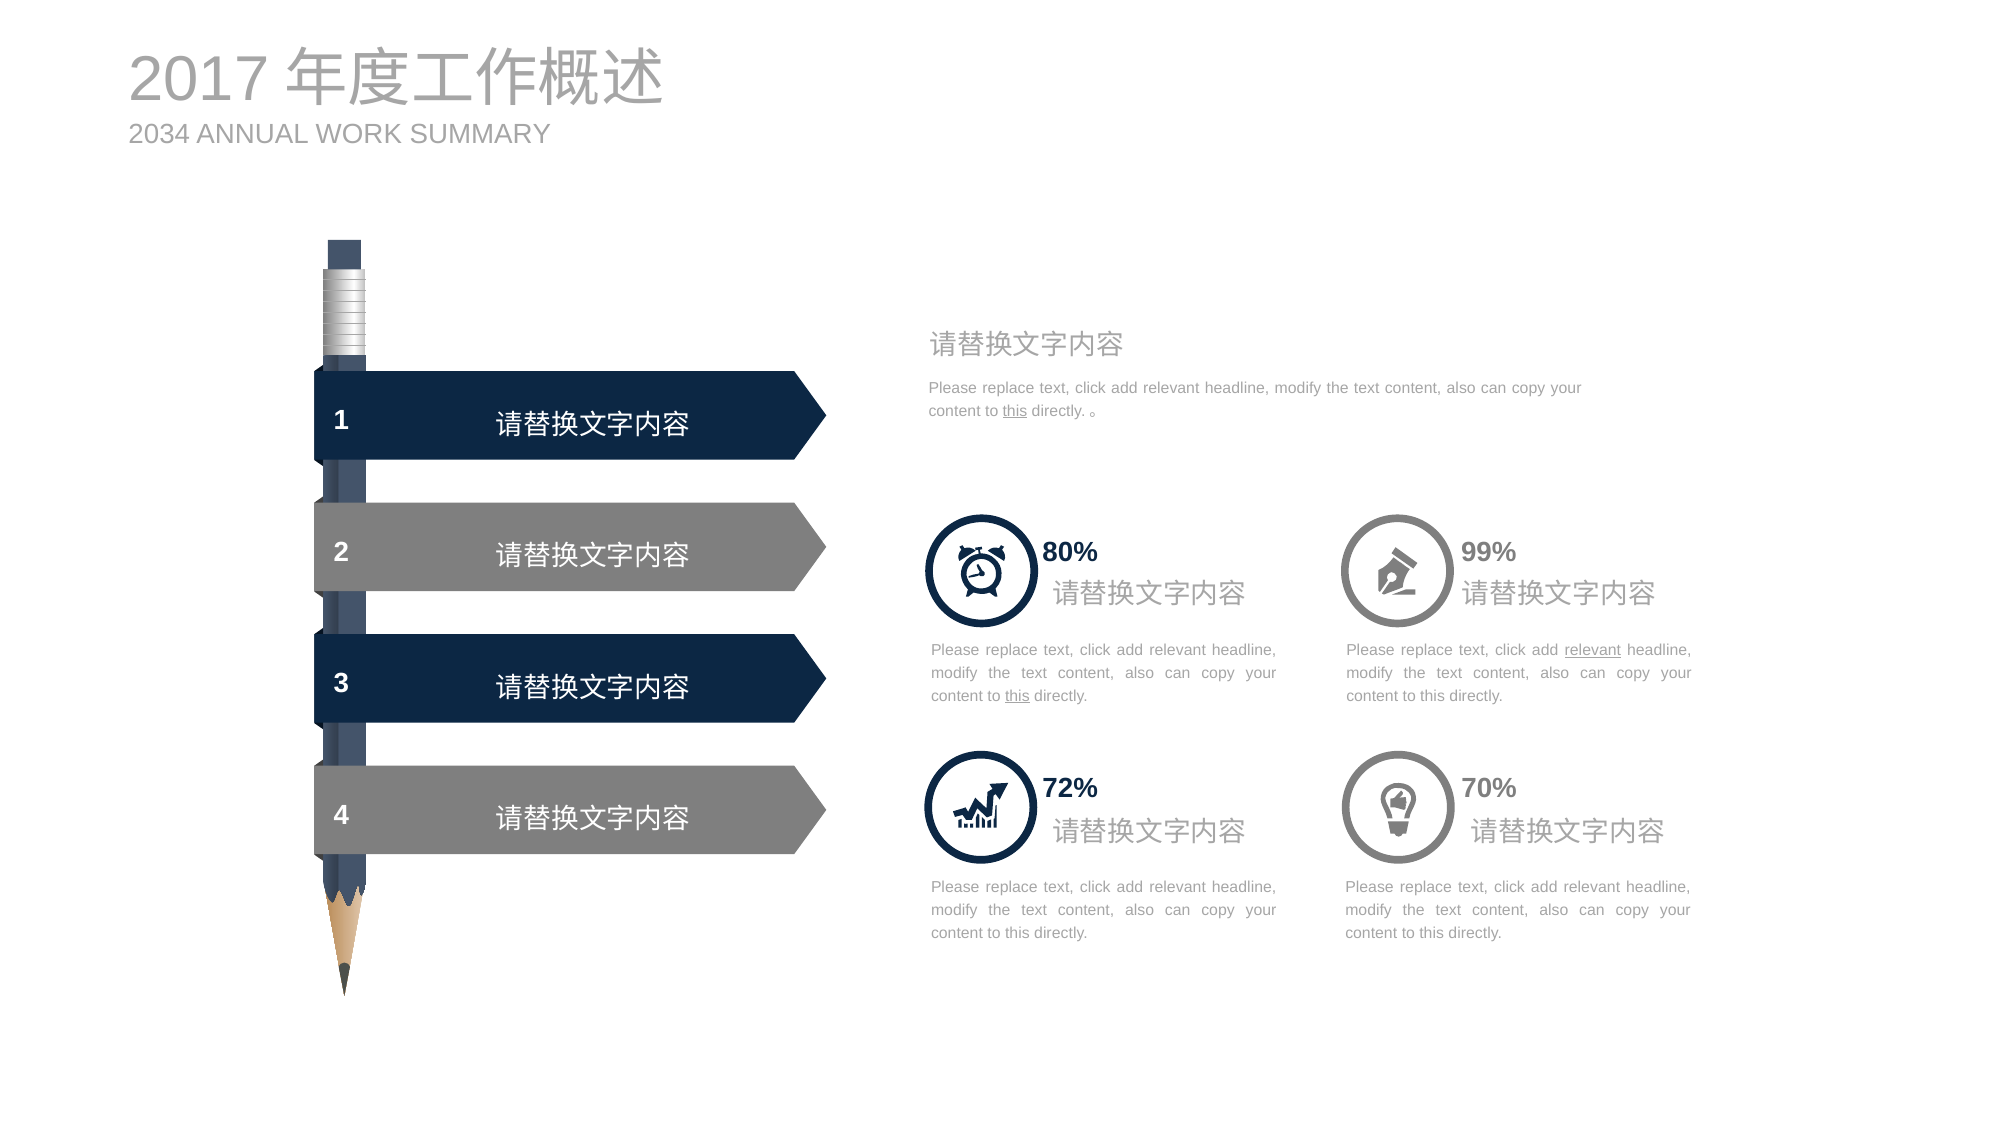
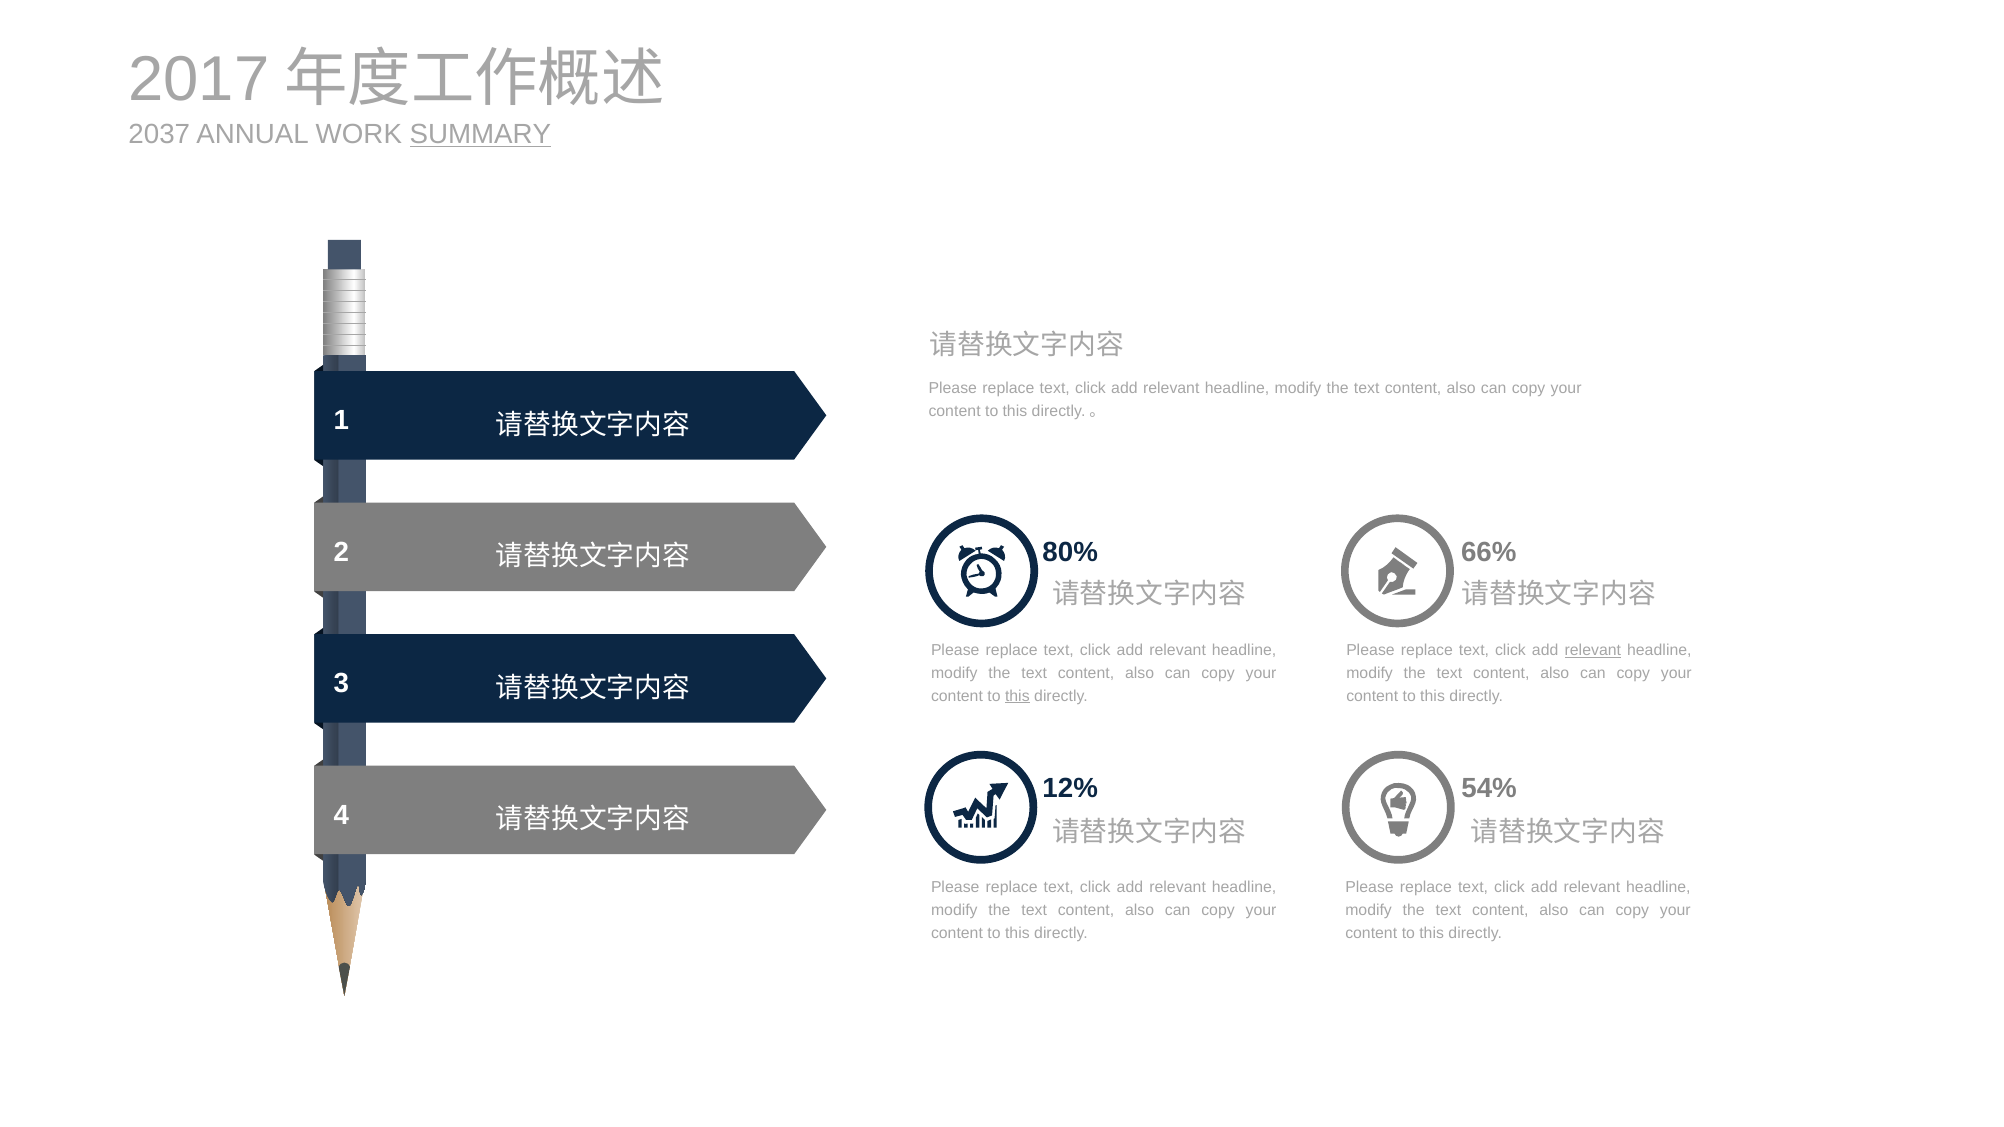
2034: 2034 -> 2037 (159, 134)
SUMMARY underline: none -> present (480, 134)
this underline: present -> none (1015, 411)
99%: 99% -> 66% (1489, 553)
72%: 72% -> 12% (1070, 788)
70%: 70% -> 54% (1489, 788)
